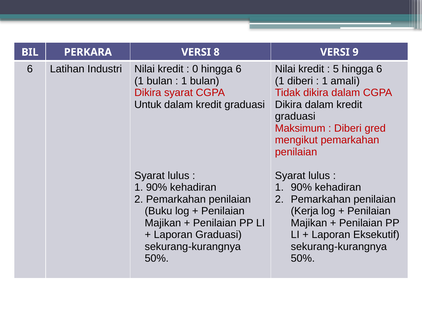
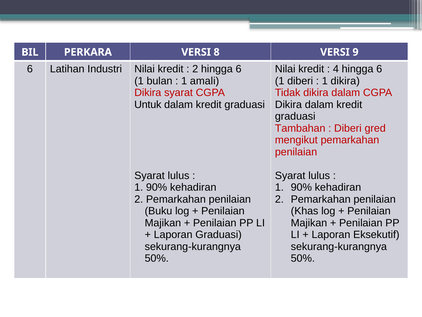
0: 0 -> 2 (195, 69)
5: 5 -> 4 (336, 69)
bulan: bulan -> amali (205, 81)
1 amali: amali -> dikira (345, 81)
Maksimum: Maksimum -> Tambahan (300, 128)
Kerja: Kerja -> Khas (305, 211)
